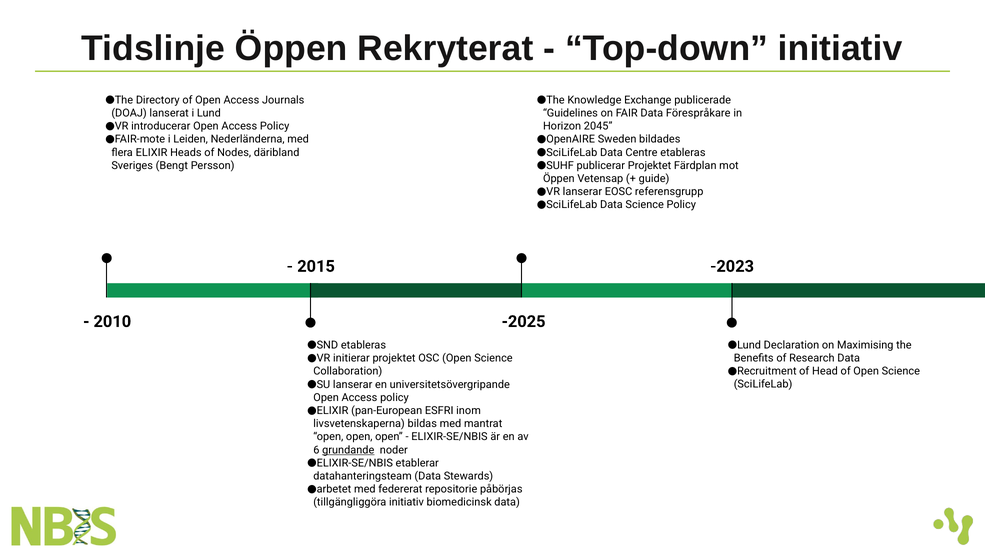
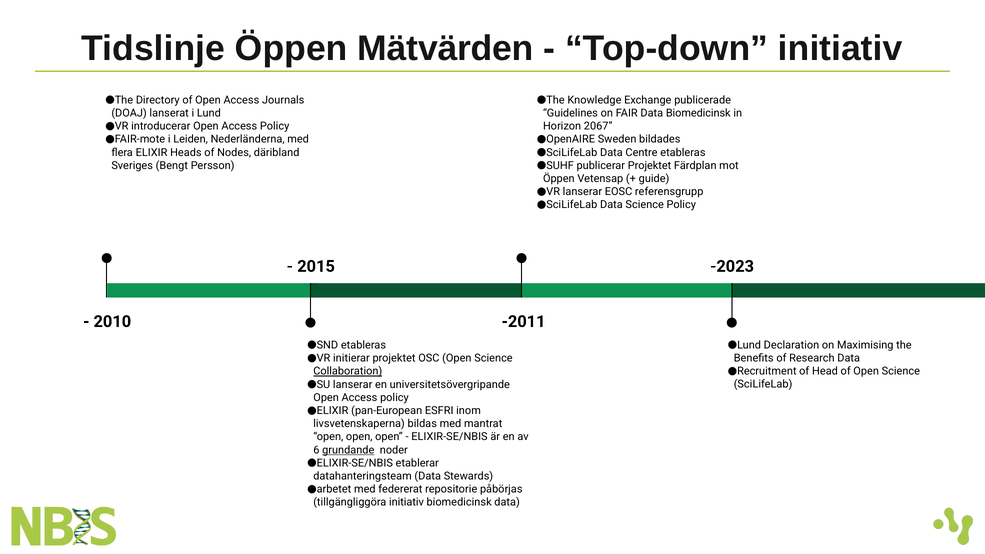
Rekryterat: Rekryterat -> Mätvärden (446, 49)
Data Förespråkare: Förespråkare -> Biomedicinsk (698, 113)
2045: 2045 -> 2067 (598, 126)
-2025: -2025 -> -2011 (523, 322)
Collaboration underline: none -> present (348, 371)
